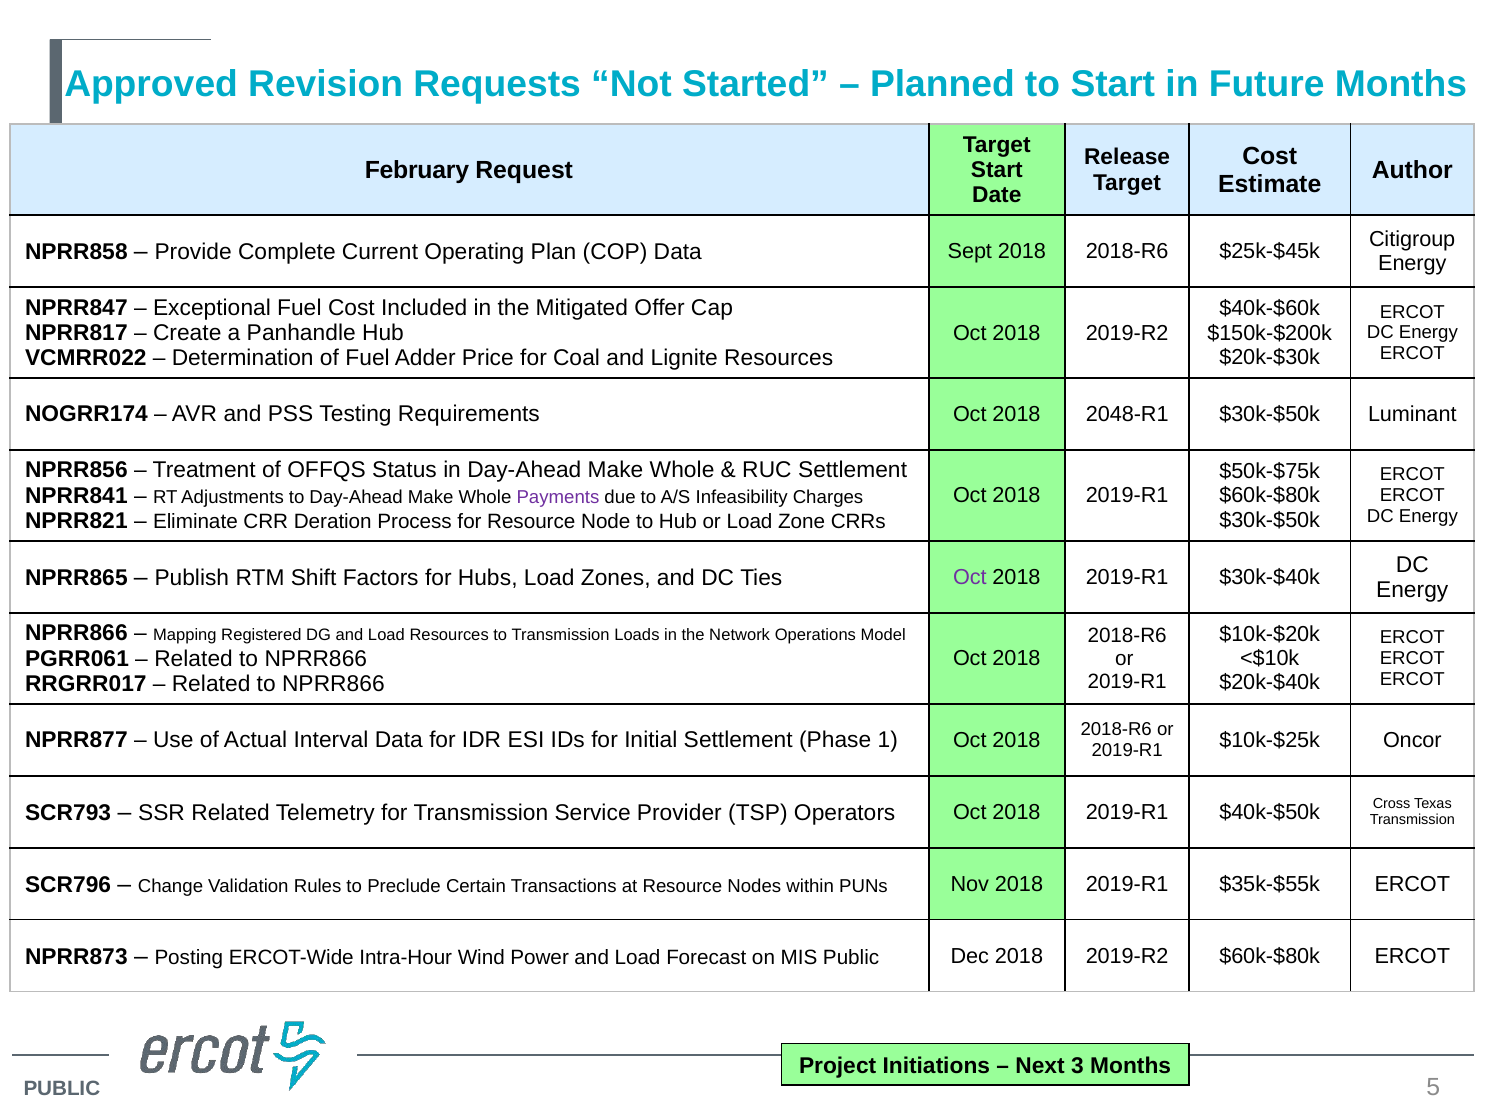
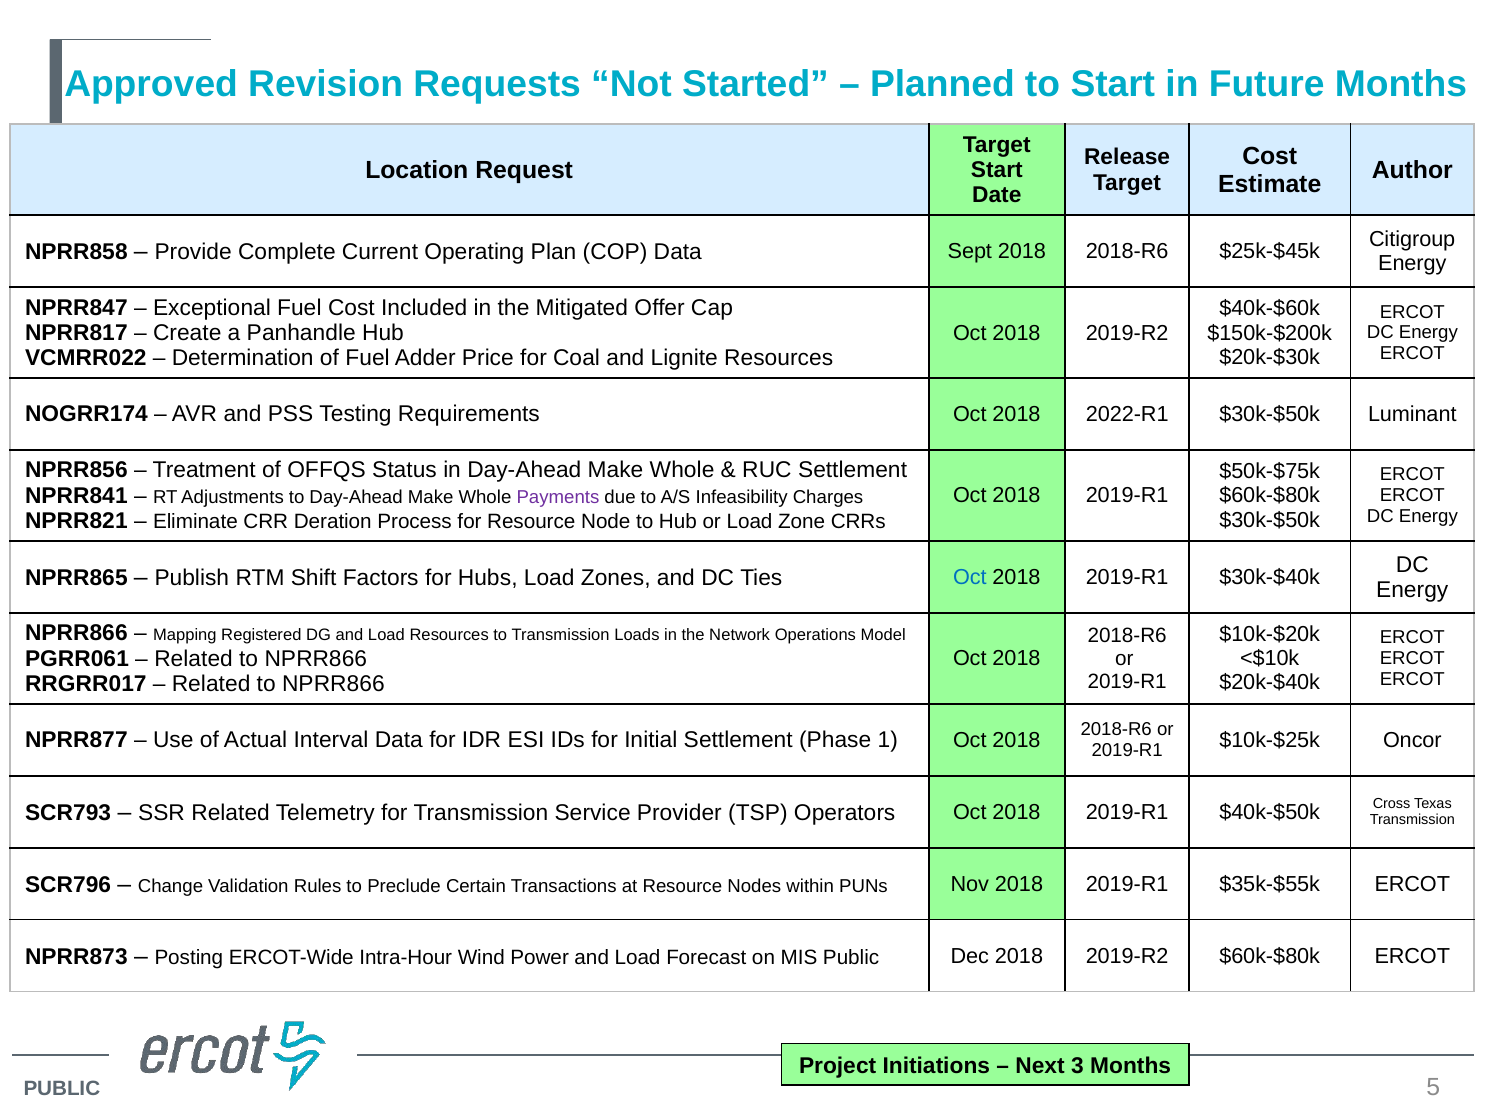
February: February -> Location (417, 170)
2048-R1: 2048-R1 -> 2022-R1 (1127, 414)
Oct colour: purple -> blue (970, 577)
